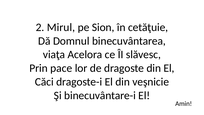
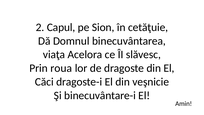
Mirul: Mirul -> Capul (61, 27)
pace: pace -> roua (61, 68)
